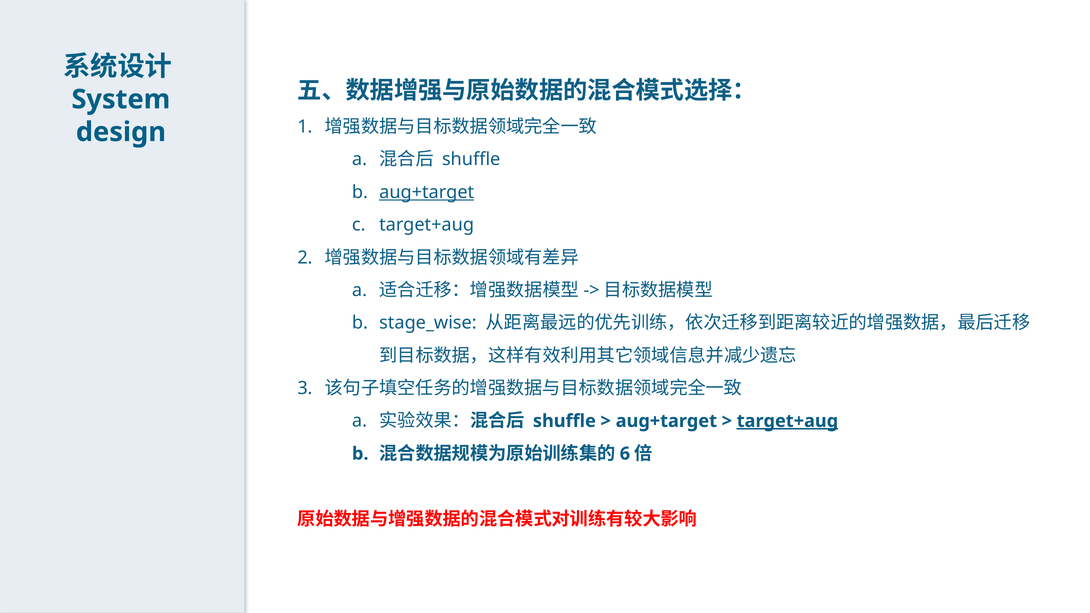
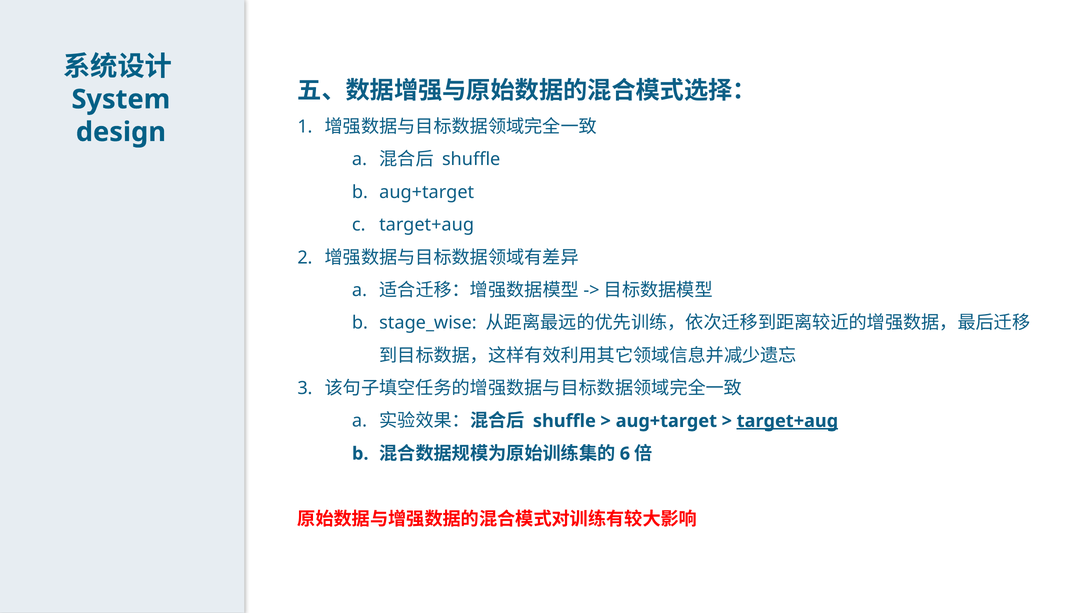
aug+target underline: present -> none (427, 192)
